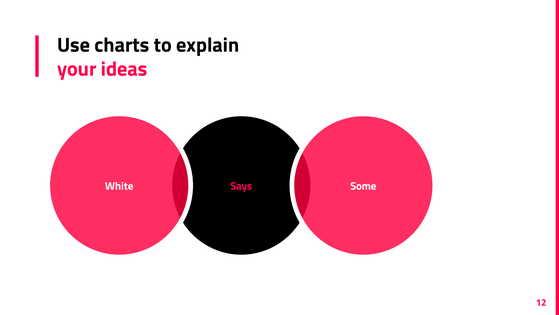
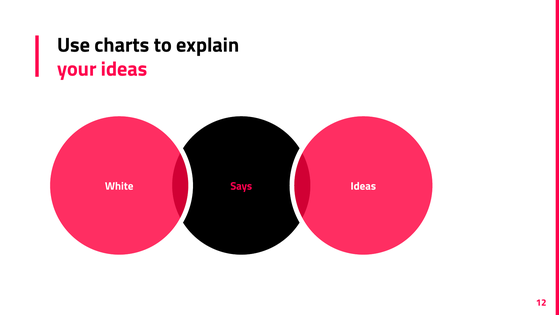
White Some: Some -> Ideas (363, 186)
